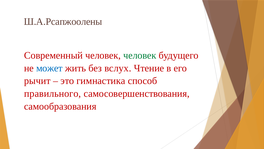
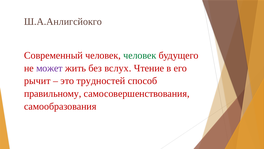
Ш.А.Рсапжоолены: Ш.А.Рсапжоолены -> Ш.А.Анлигсйокго (63, 22)
может colour: blue -> purple (49, 68)
гимнастика: гимнастика -> трудностей (101, 81)
правильного: правильного -> правильному (53, 93)
